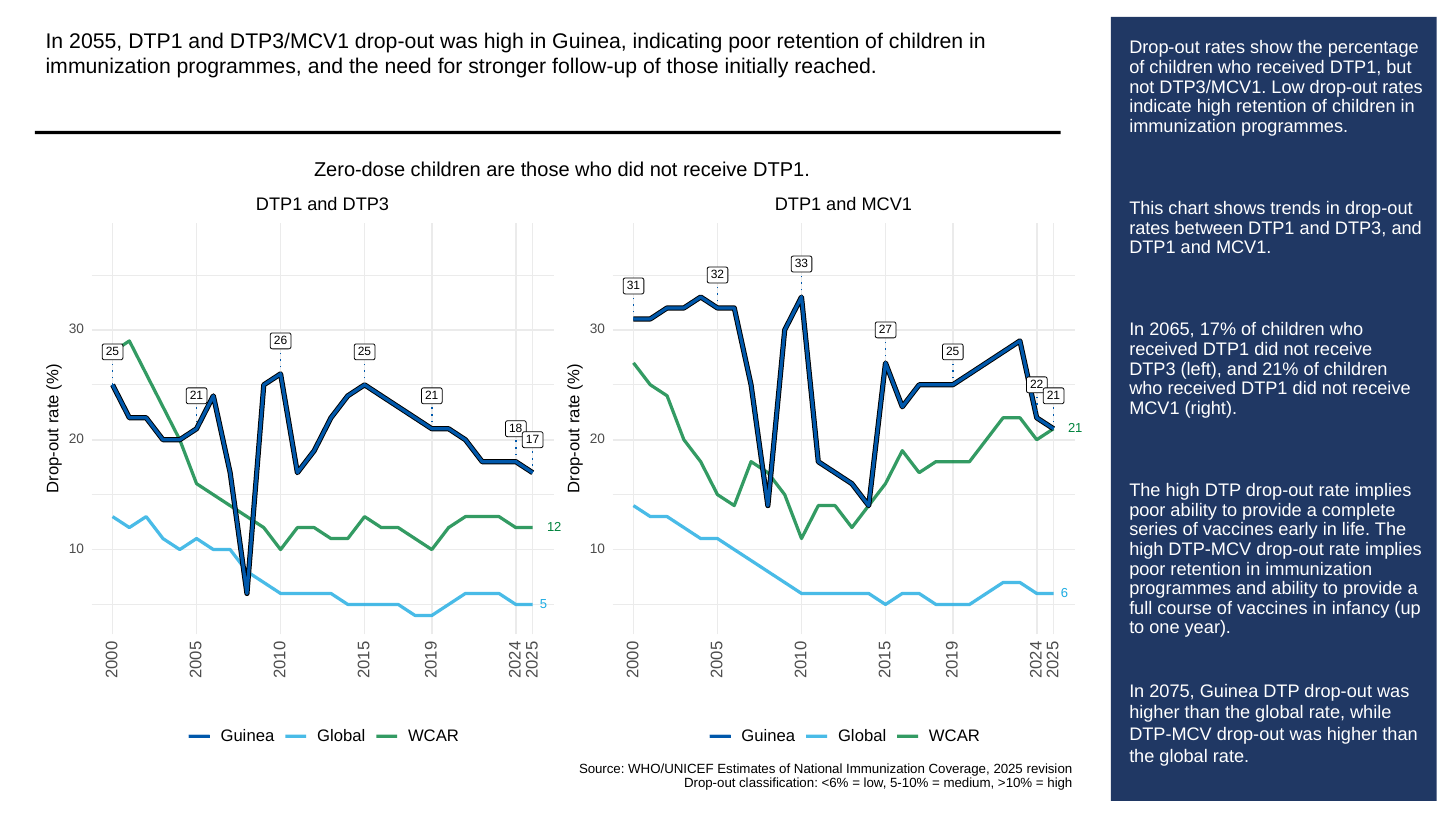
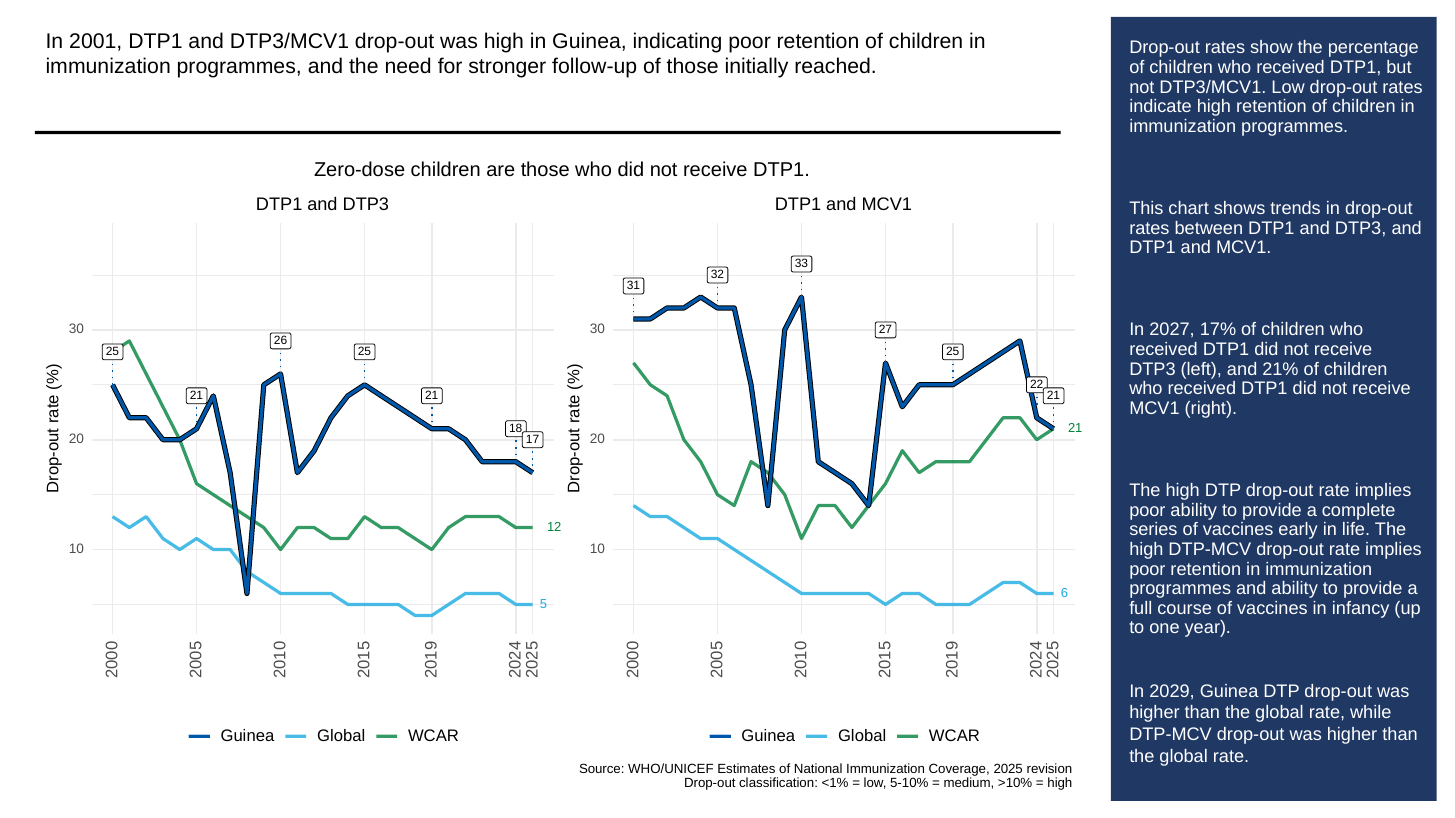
2055: 2055 -> 2001 (96, 41)
2065: 2065 -> 2027 (1172, 330)
2075: 2075 -> 2029 (1172, 691)
<6%: <6% -> <1% (835, 784)
